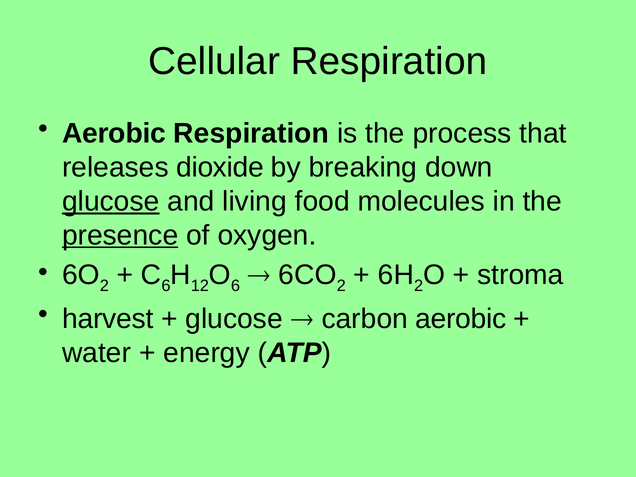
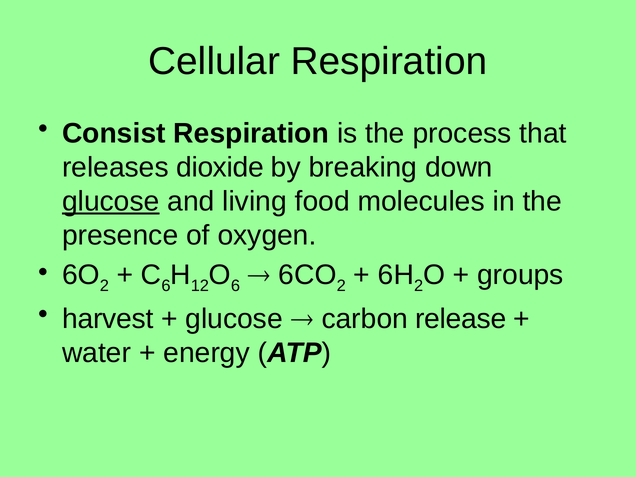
Aerobic: Aerobic -> Consist (114, 133)
presence underline: present -> none (120, 235)
stroma: stroma -> groups (520, 275)
carbon aerobic: aerobic -> release (461, 319)
